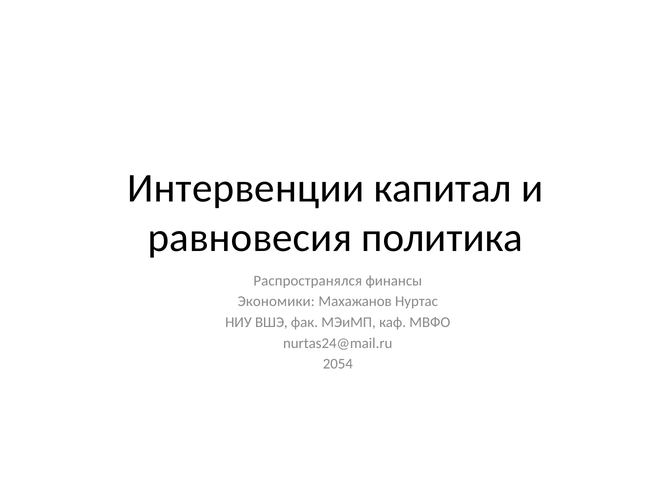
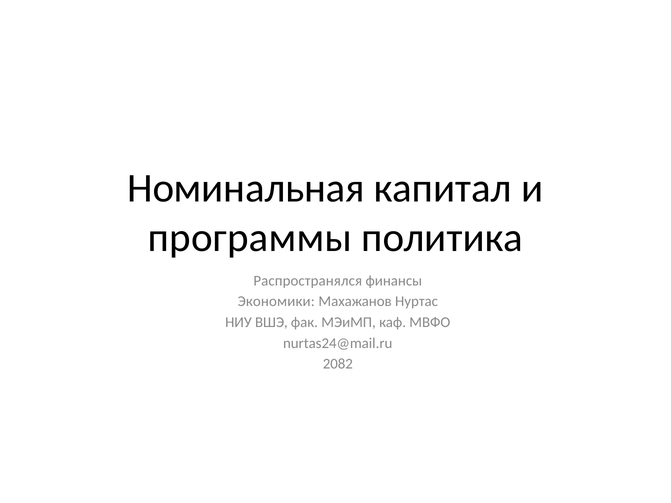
Интервенции: Интервенции -> Номинальная (246, 189)
равновесия: равновесия -> программы (250, 238)
2054: 2054 -> 2082 (338, 364)
